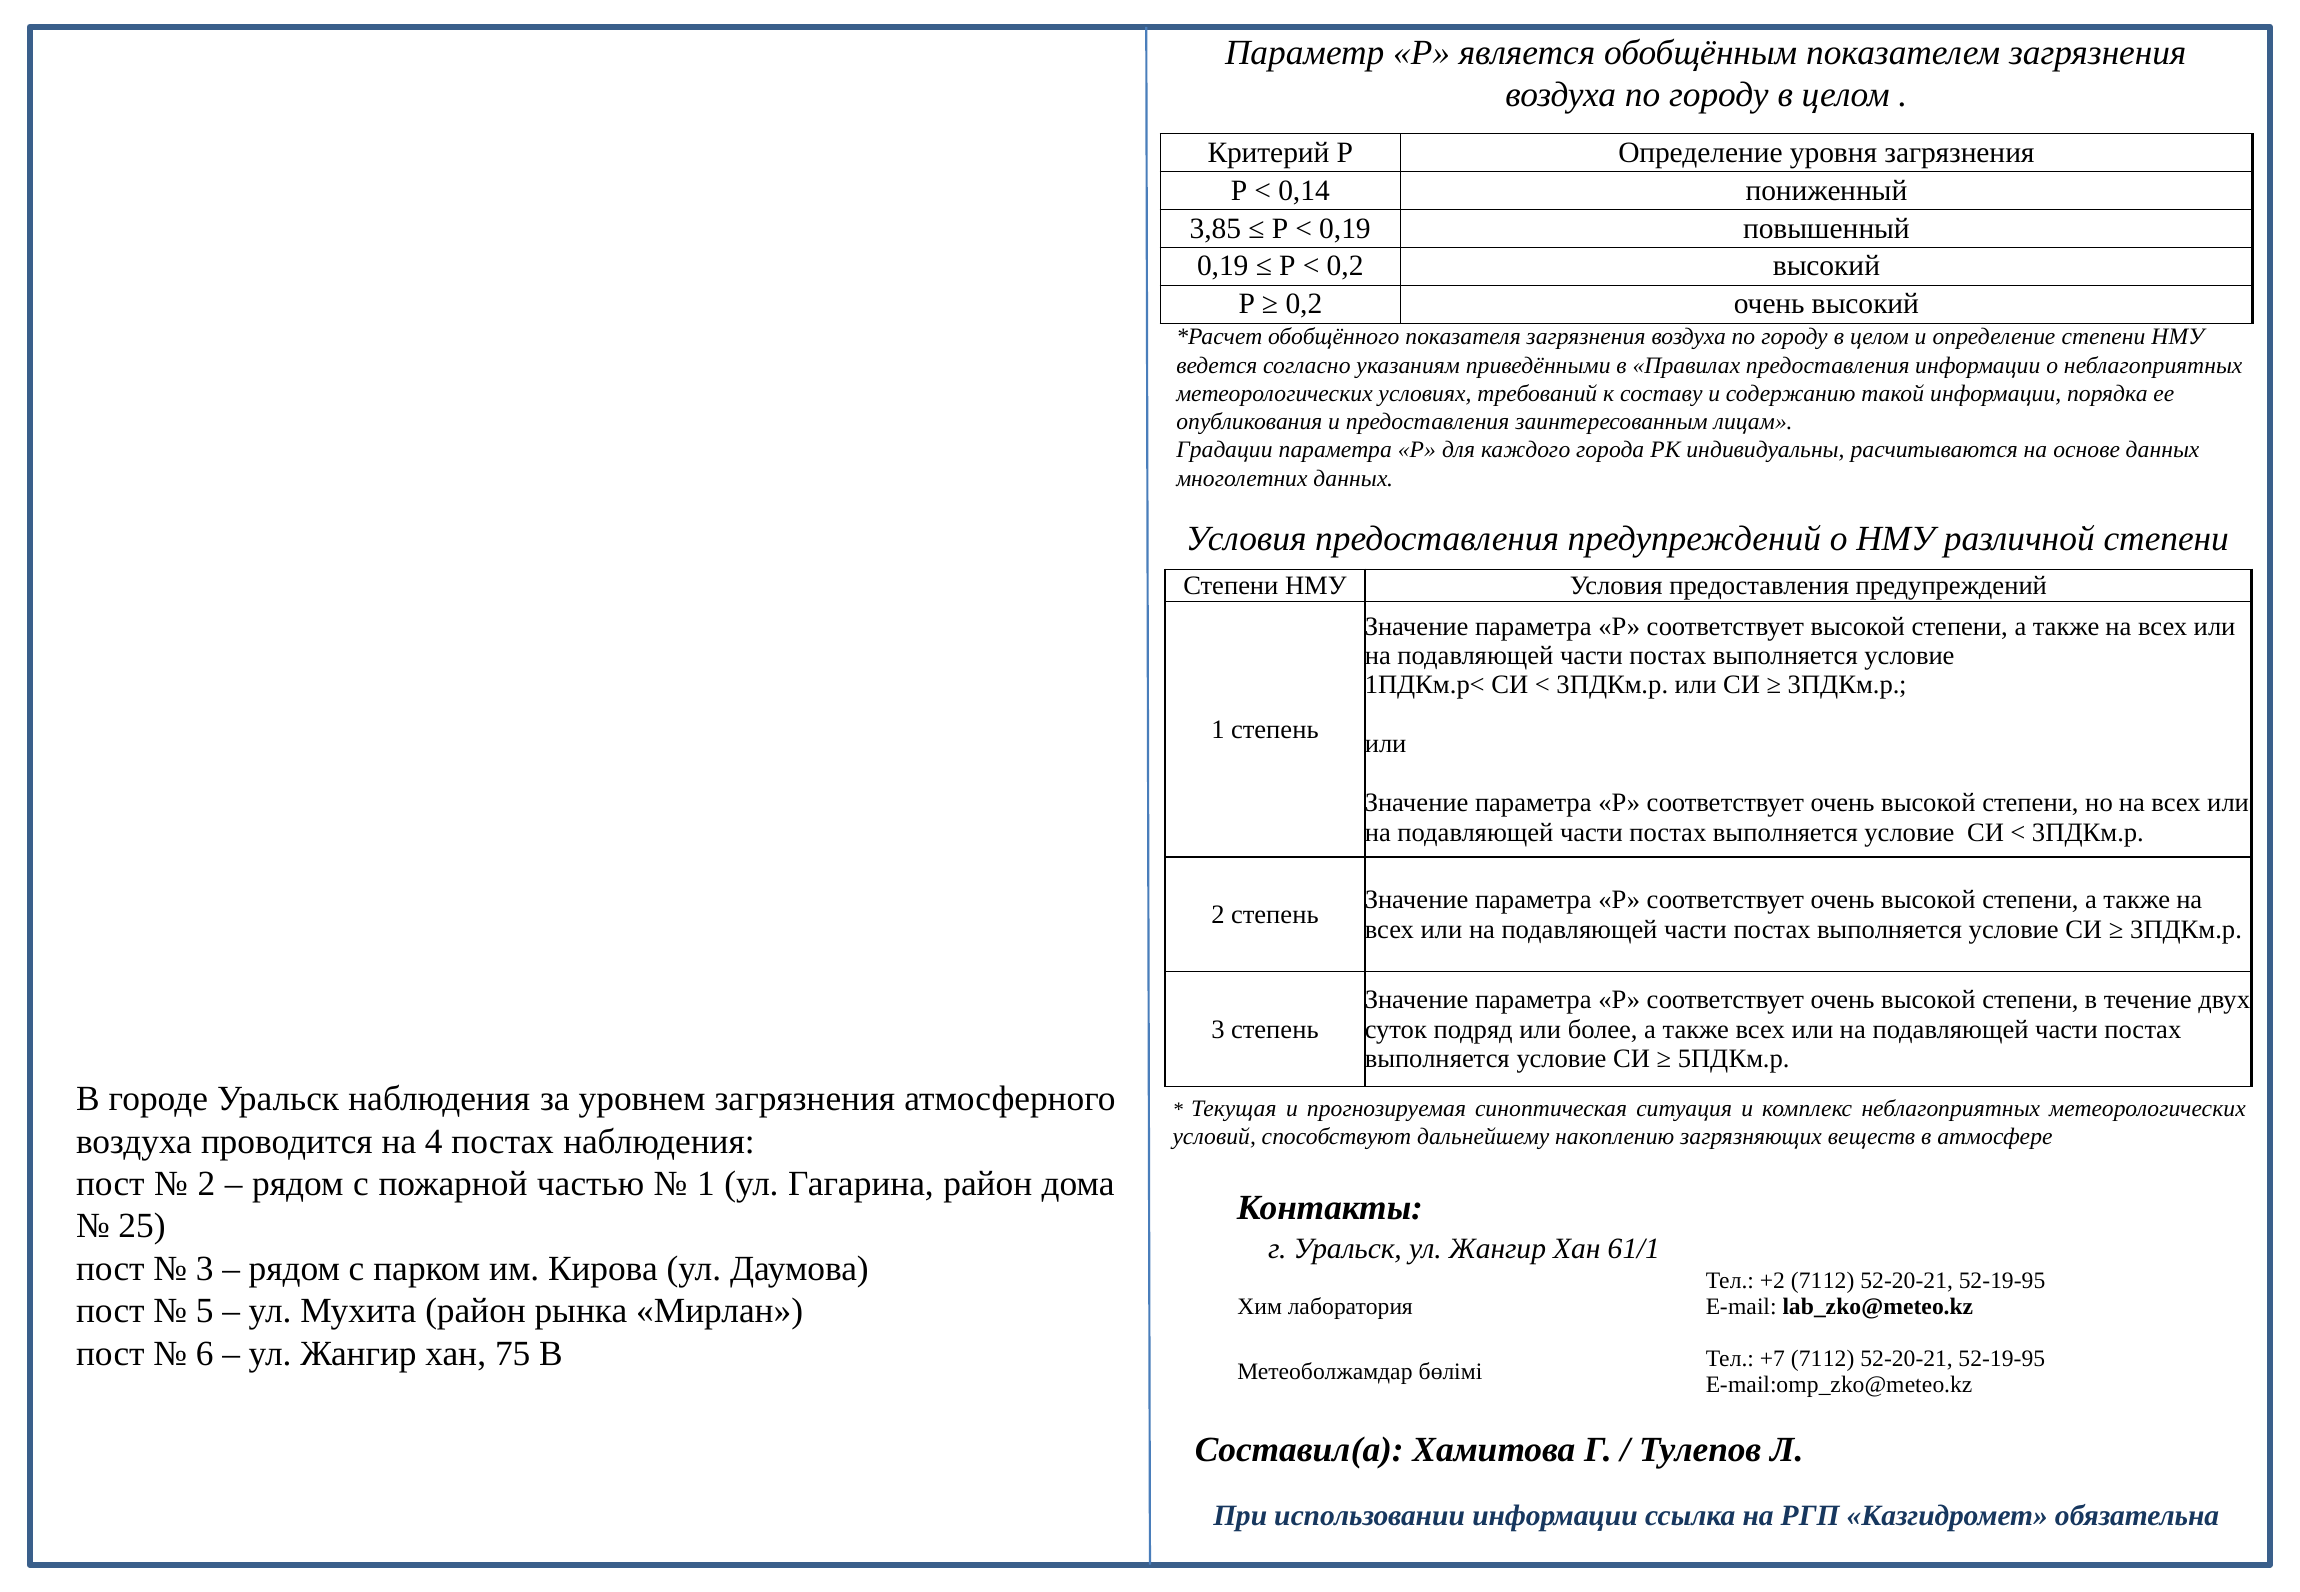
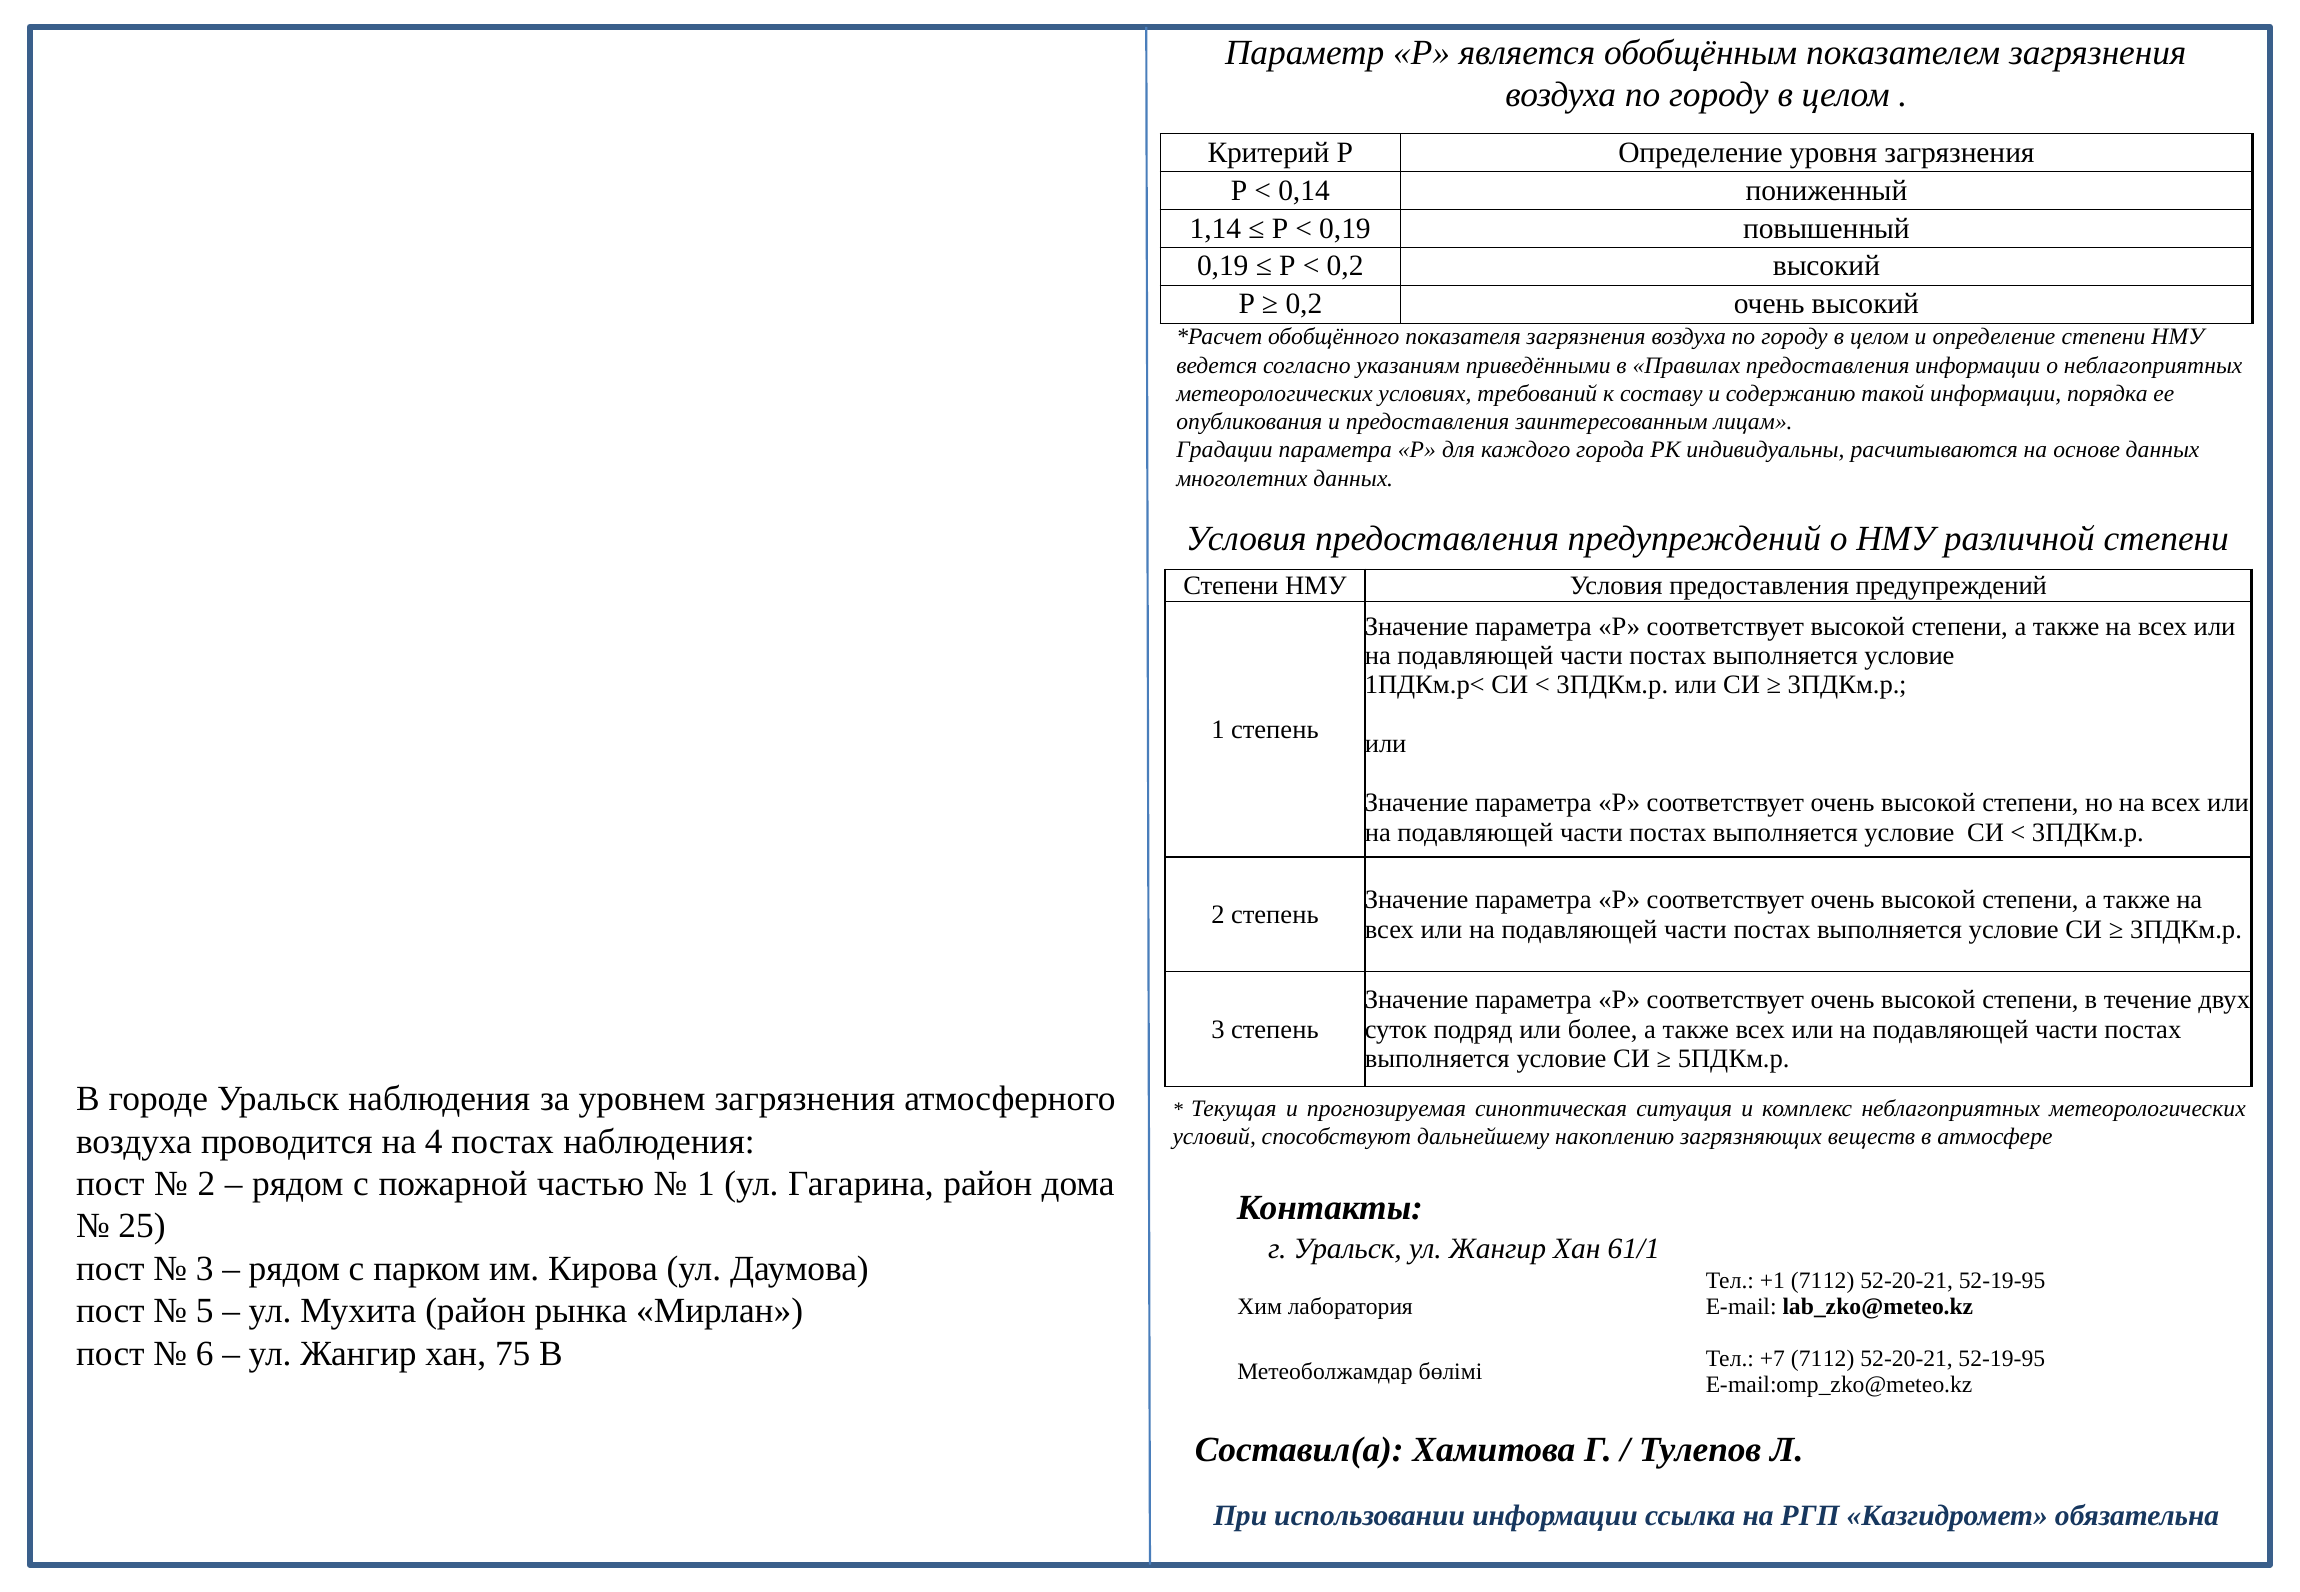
3,85: 3,85 -> 1,14 (1215, 228)
+2: +2 -> +1 (1772, 1281)
